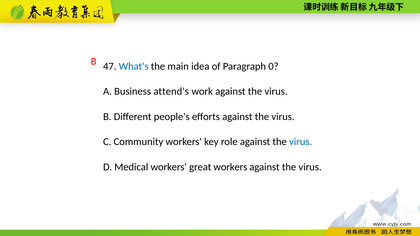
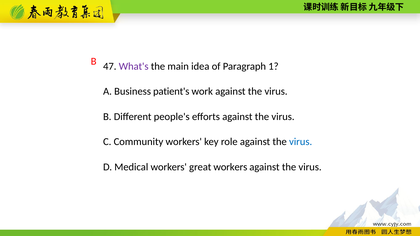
What's colour: blue -> purple (134, 66)
0: 0 -> 1 (273, 66)
attend's: attend's -> patient's (171, 92)
